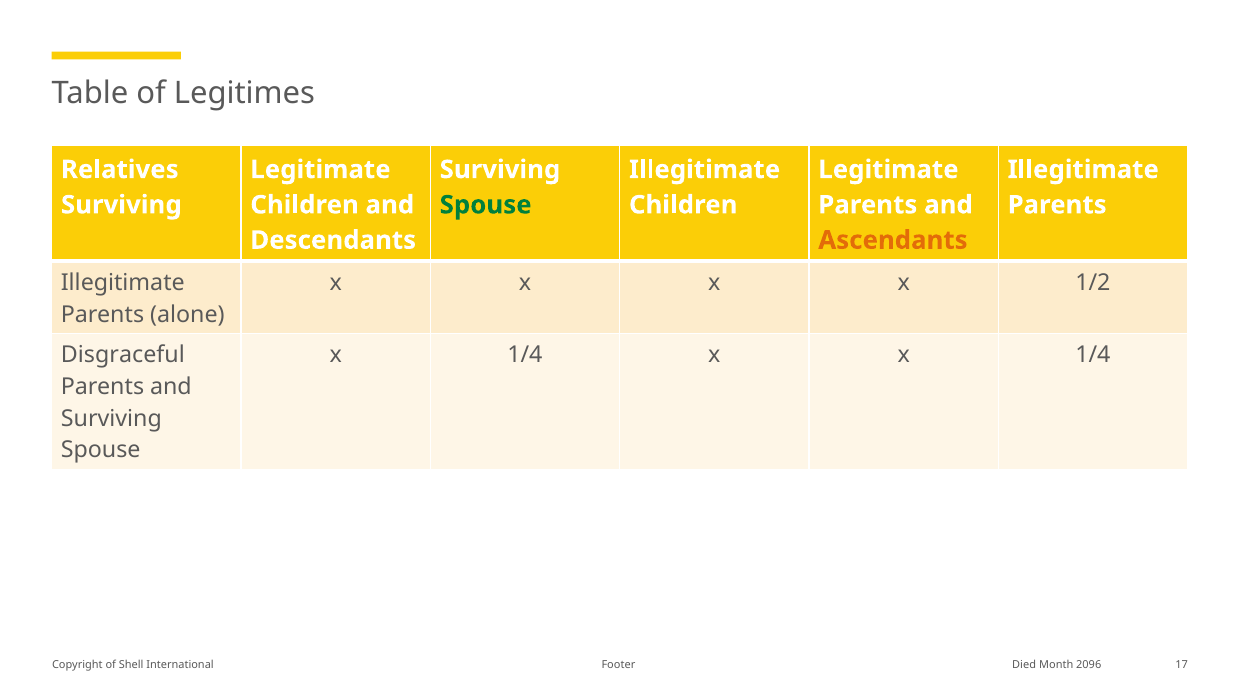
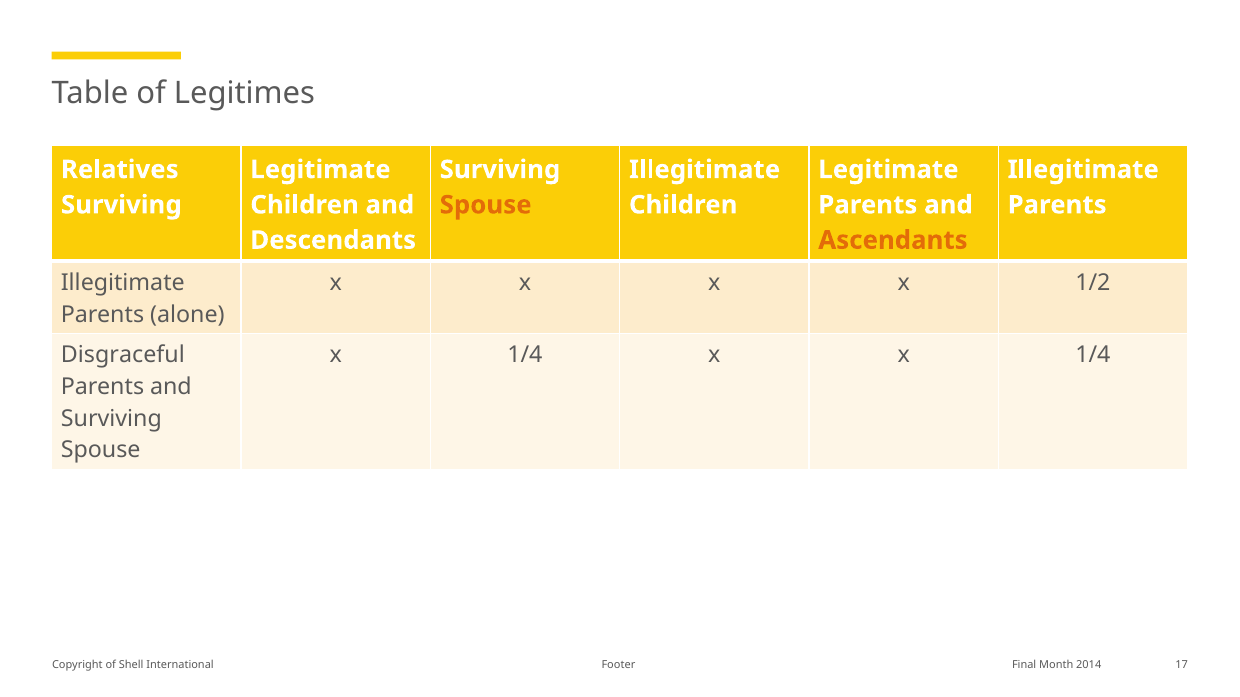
Spouse colour: green -> orange (486, 205)
Died: Died -> Final (1024, 665)
2096: 2096 -> 2014 (1089, 665)
